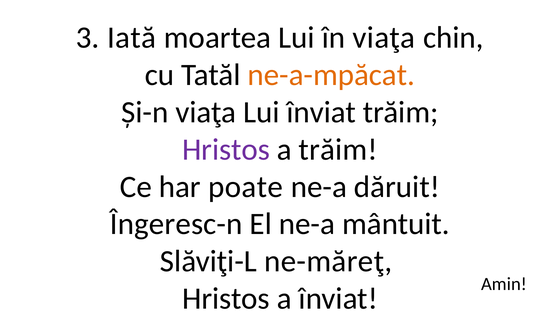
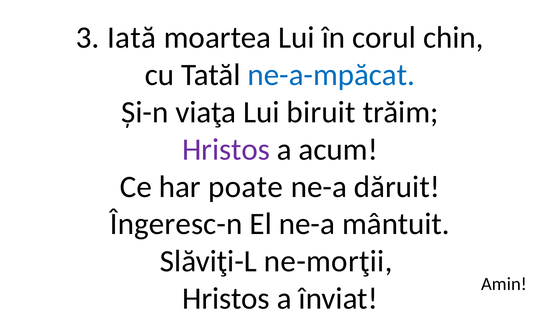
în viaţa: viaţa -> corul (384, 37)
ne-a-mpăcat colour: orange -> blue (331, 75)
Lui înviat: înviat -> biruit (321, 112)
a trăim: trăim -> acum (338, 149)
ne-măreţ: ne-măreţ -> ne-morţii (328, 261)
